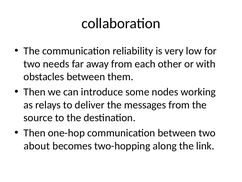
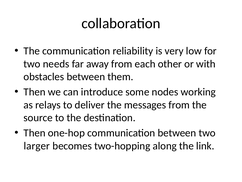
about: about -> larger (37, 145)
